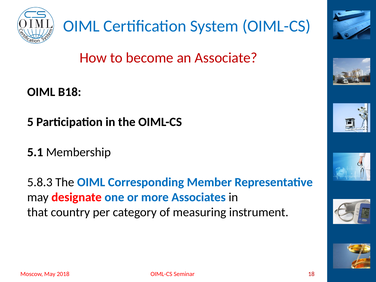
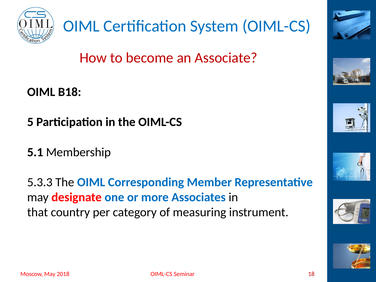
5.8.3: 5.8.3 -> 5.3.3 (40, 182)
